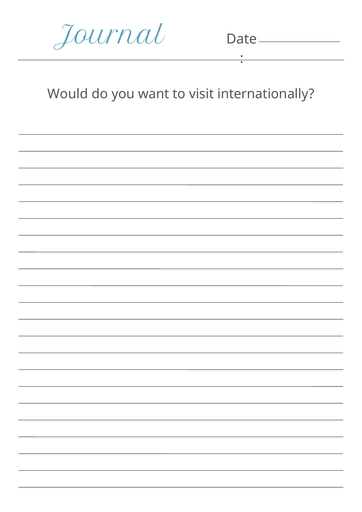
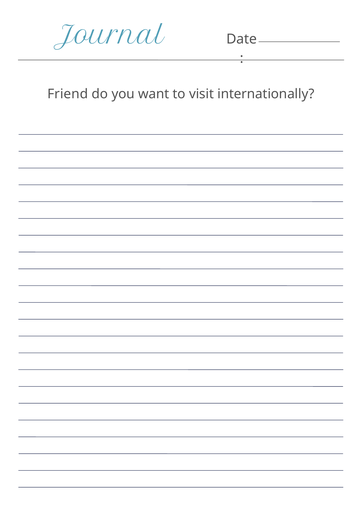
Would: Would -> Friend (68, 94)
